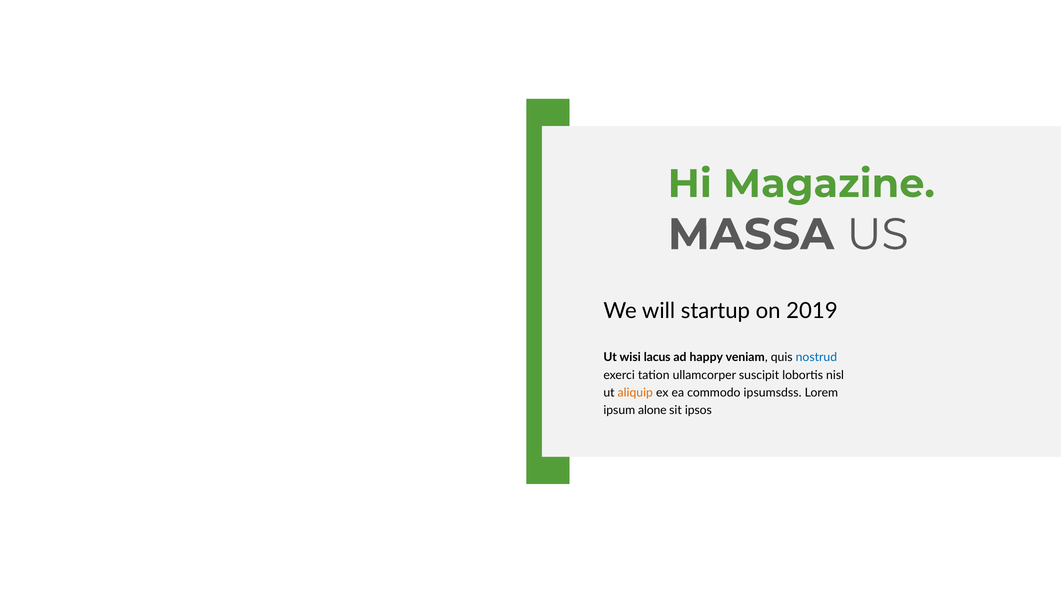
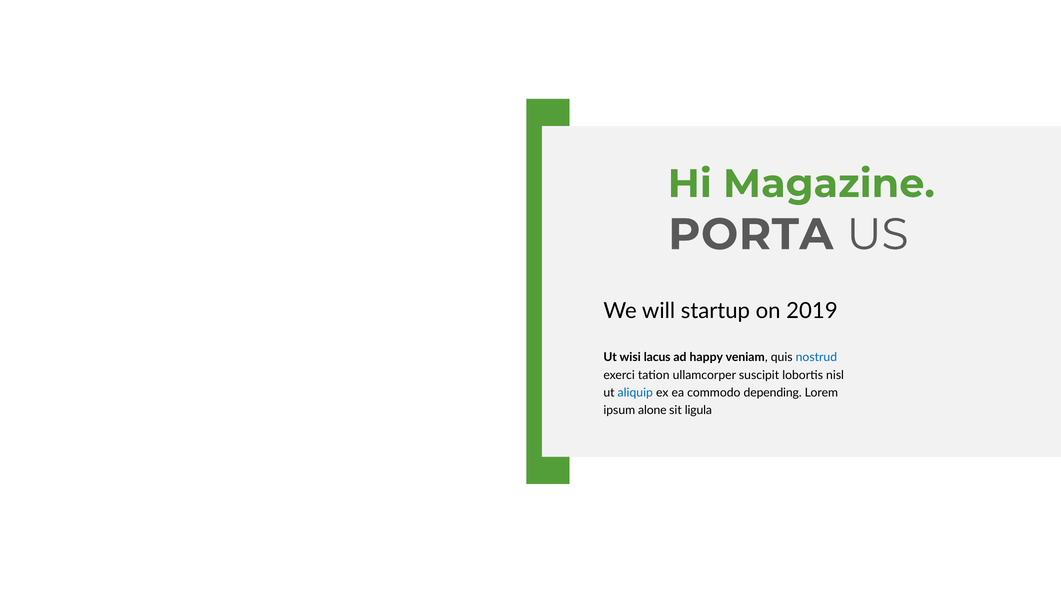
MASSA: MASSA -> PORTA (751, 235)
aliquip colour: orange -> blue (635, 392)
ipsumsdss: ipsumsdss -> depending (773, 392)
ipsos: ipsos -> ligula (698, 410)
